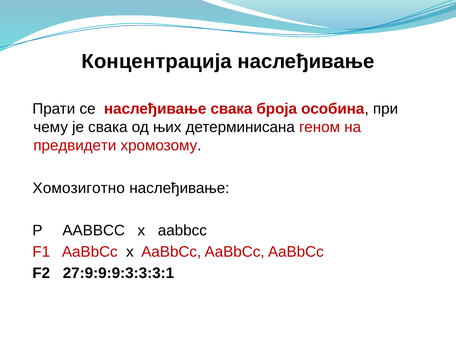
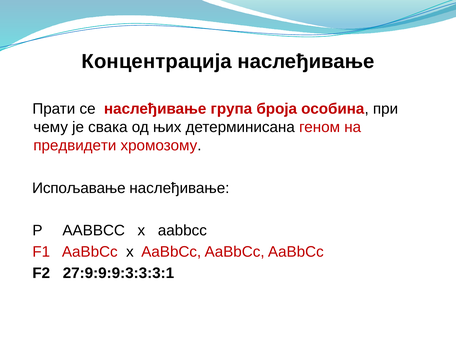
наслеђивање свака: свака -> група (231, 109)
Хомозиготно: Хомозиготно -> Испољавање (79, 188)
